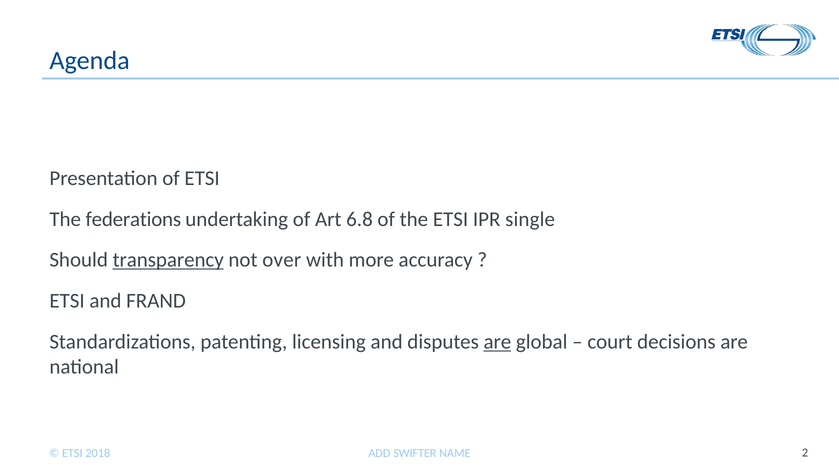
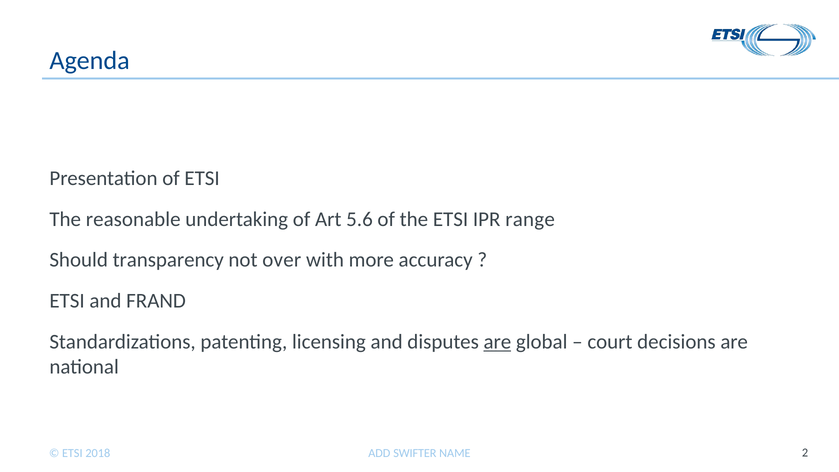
federations: federations -> reasonable (133, 219)
6.8: 6.8 -> 5.6 (360, 219)
single: single -> range (530, 219)
transparency underline: present -> none (168, 260)
